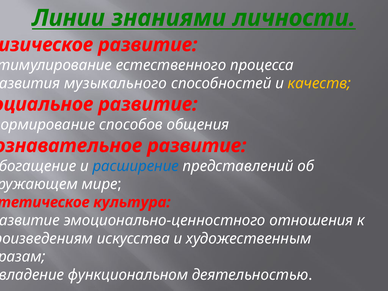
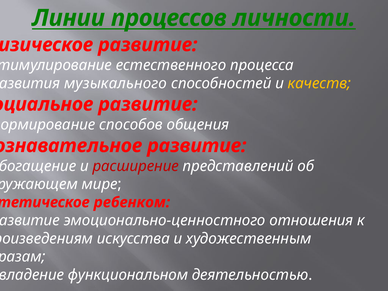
знаниями: знаниями -> процессов (169, 18)
расширение colour: blue -> red (136, 166)
культура: культура -> ребенком (132, 202)
